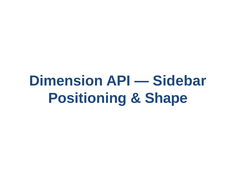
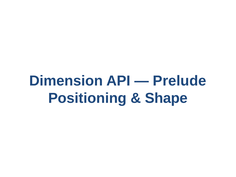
Sidebar: Sidebar -> Prelude (180, 81)
